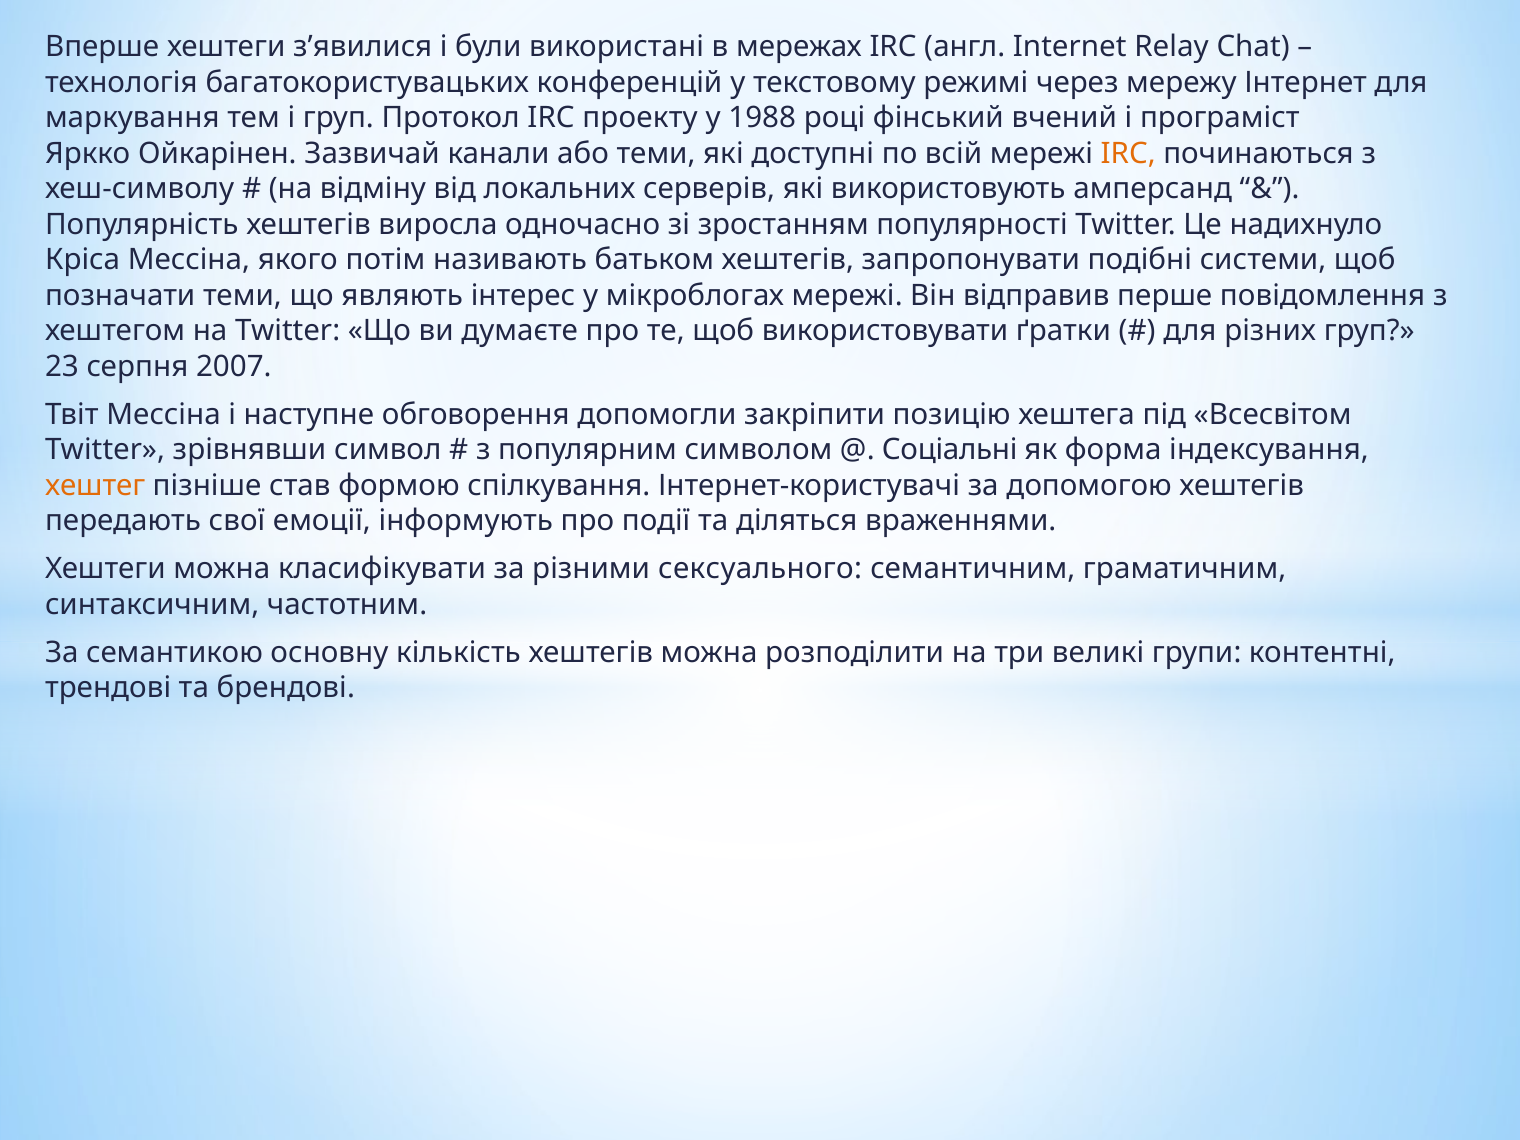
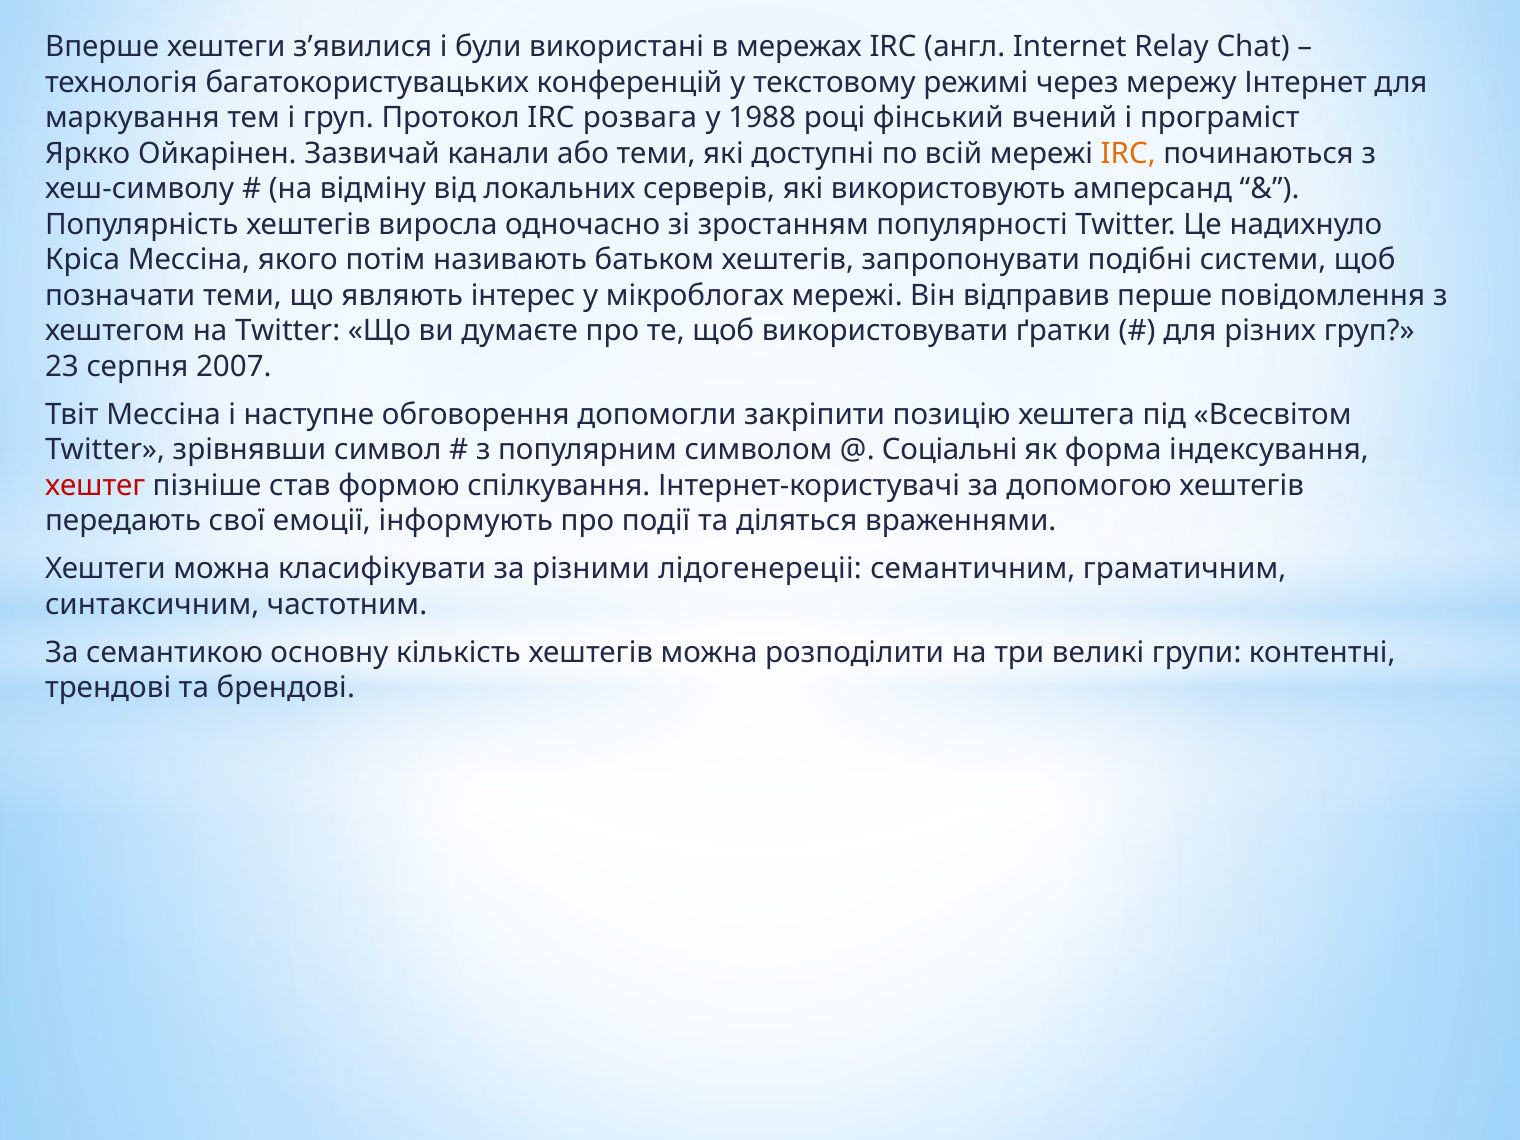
проекту: проекту -> розвага (640, 118)
хештег colour: orange -> red (95, 486)
сексуального: сексуального -> лідогенереціі (760, 569)
